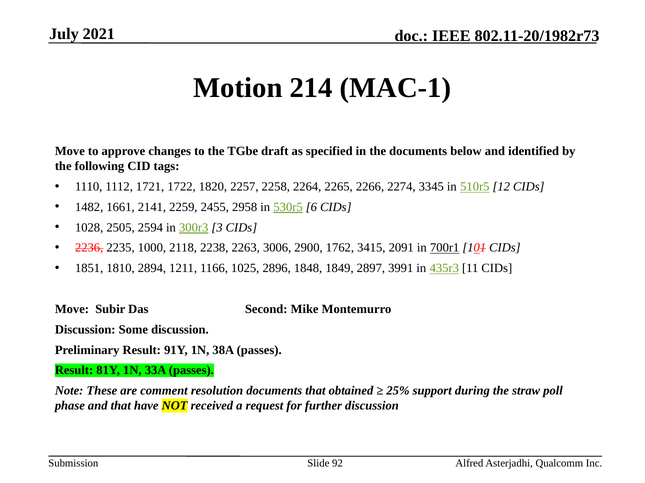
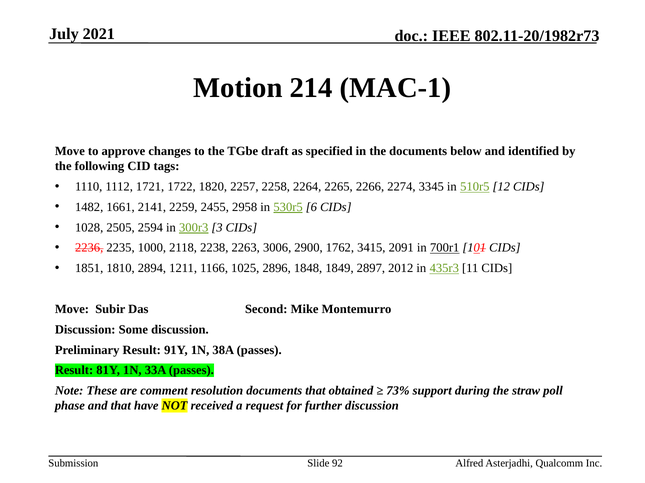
3991: 3991 -> 2012 (401, 269)
25%: 25% -> 73% (398, 391)
